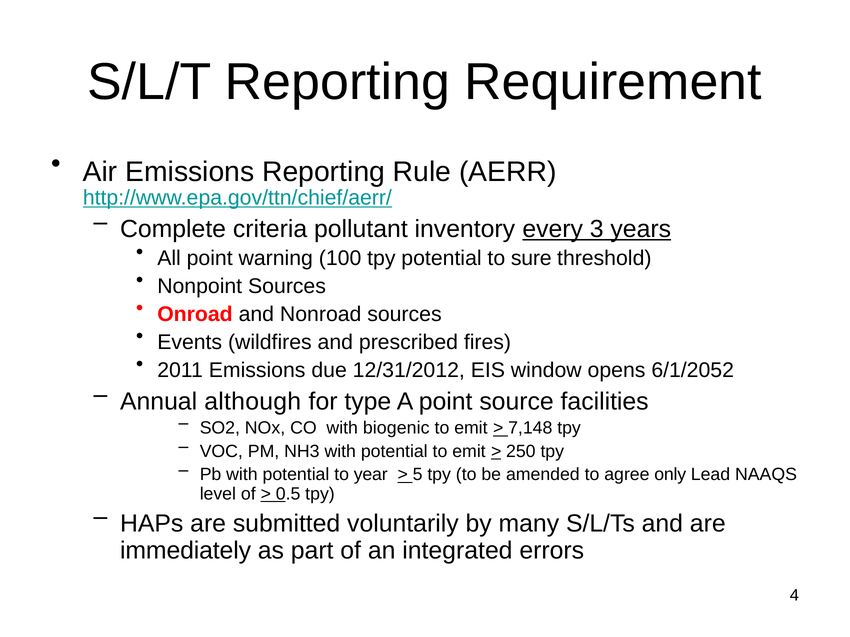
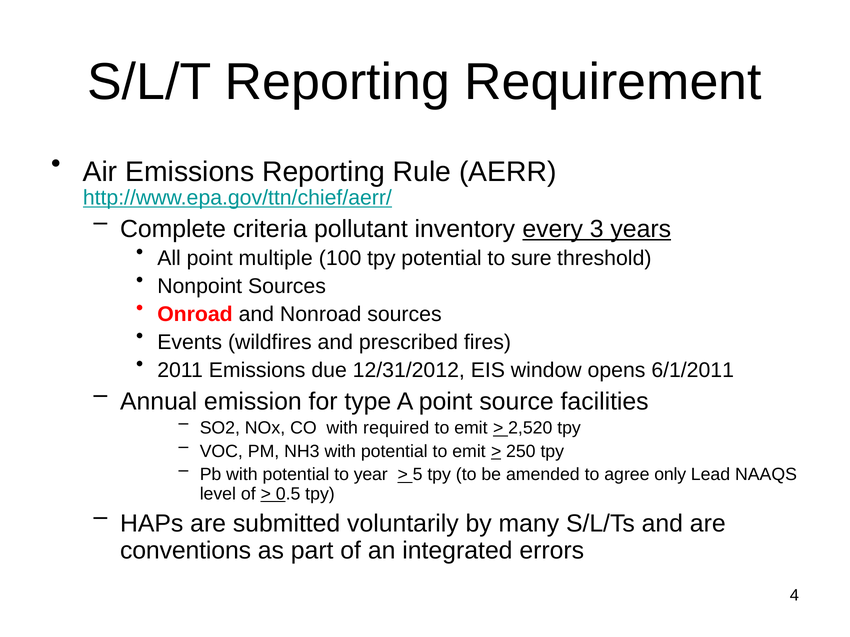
warning: warning -> multiple (276, 259)
6/1/2052: 6/1/2052 -> 6/1/2011 (693, 371)
although: although -> emission (253, 402)
biogenic: biogenic -> required (396, 428)
7,148: 7,148 -> 2,520 (530, 428)
immediately: immediately -> conventions (186, 551)
